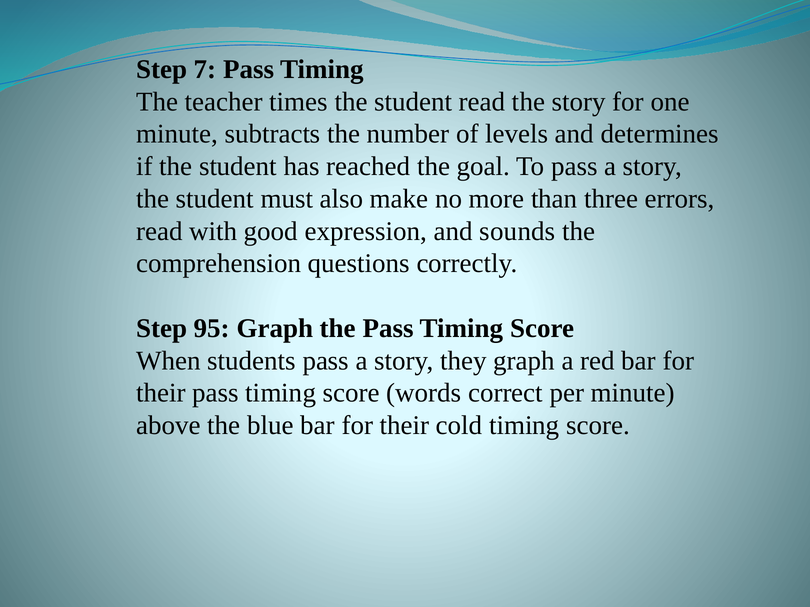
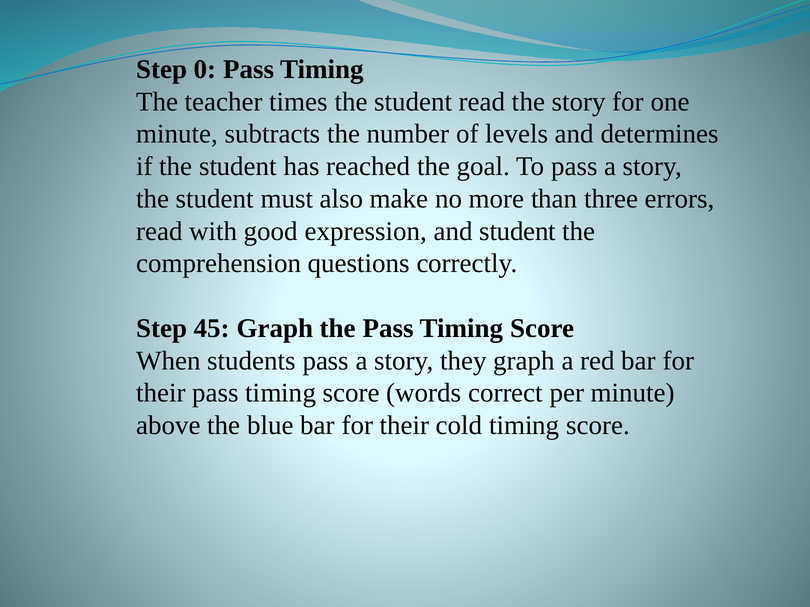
7: 7 -> 0 (205, 69)
and sounds: sounds -> student (518, 231)
95: 95 -> 45 (212, 329)
